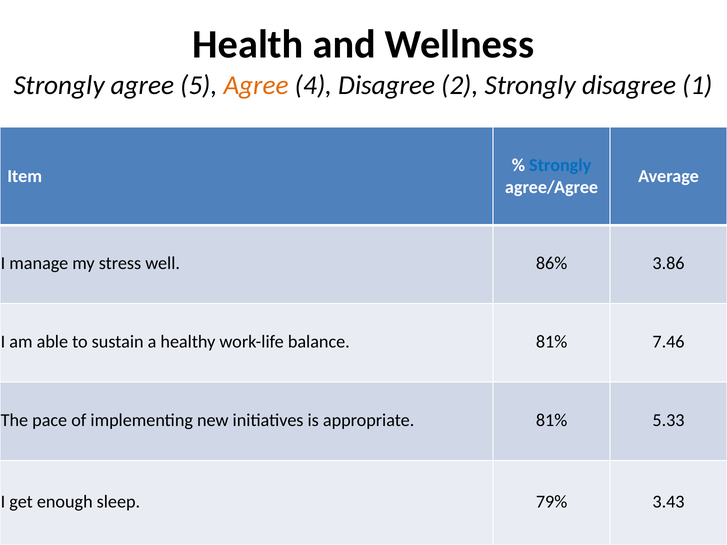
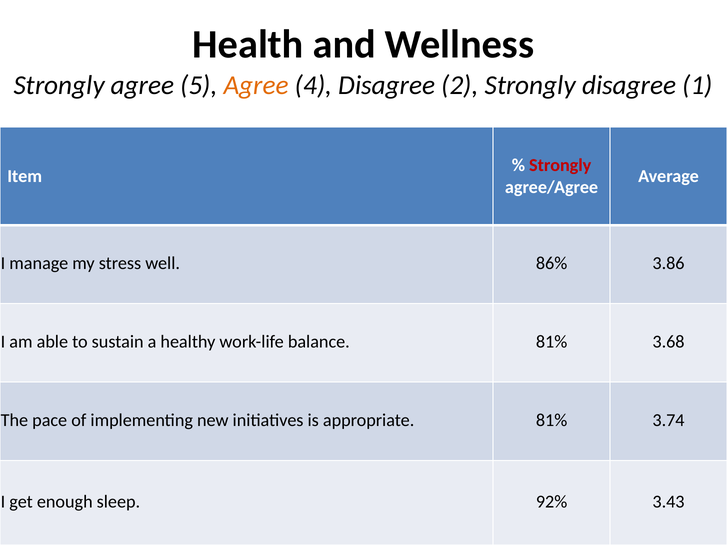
Strongly colour: blue -> red (560, 165)
7.46: 7.46 -> 3.68 (669, 342)
5.33: 5.33 -> 3.74 (669, 420)
79%: 79% -> 92% (552, 502)
